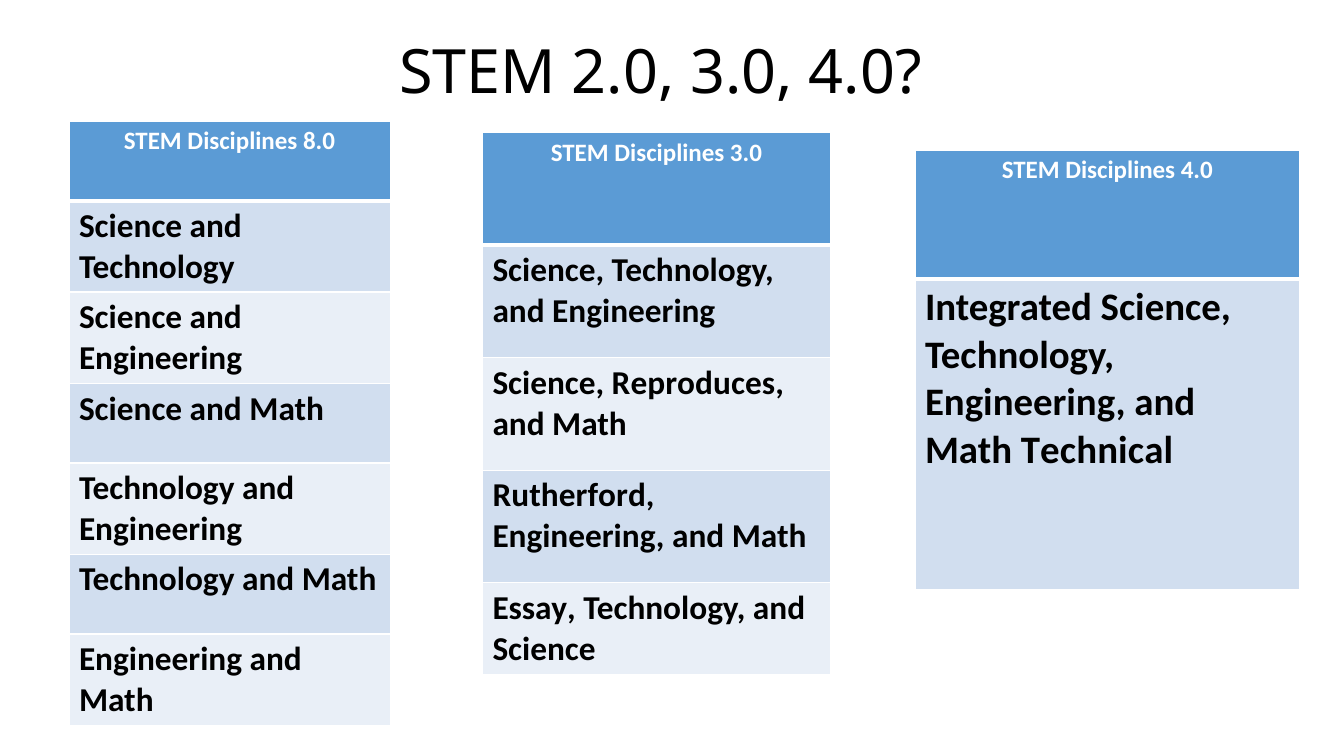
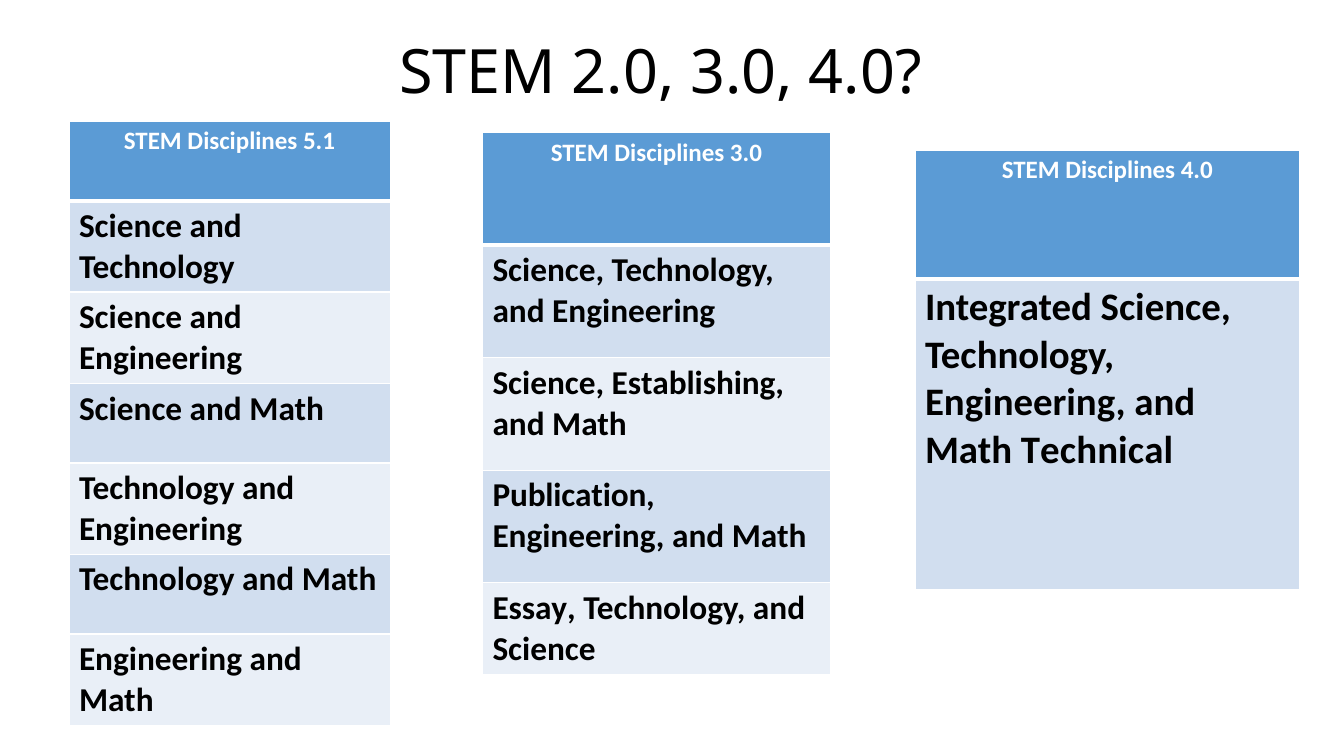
8.0: 8.0 -> 5.1 (319, 142)
Reproduces: Reproduces -> Establishing (698, 383)
Rutherford: Rutherford -> Publication (574, 496)
